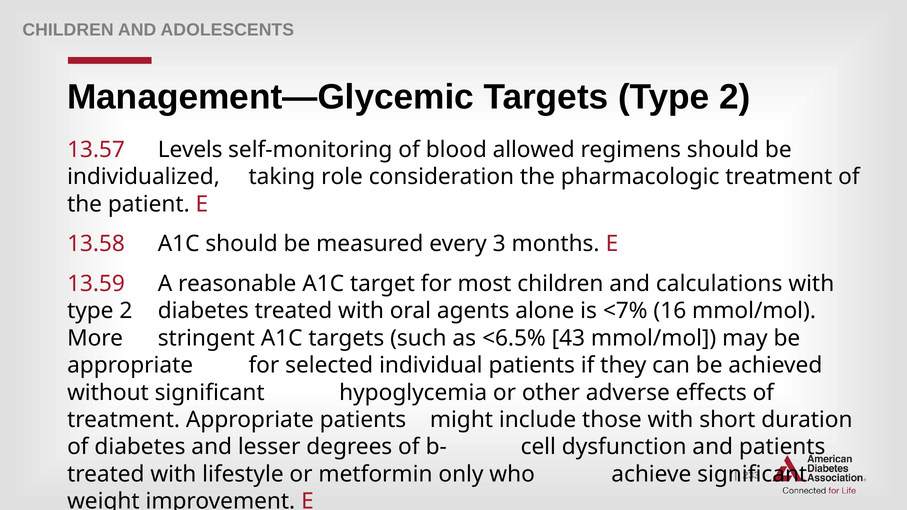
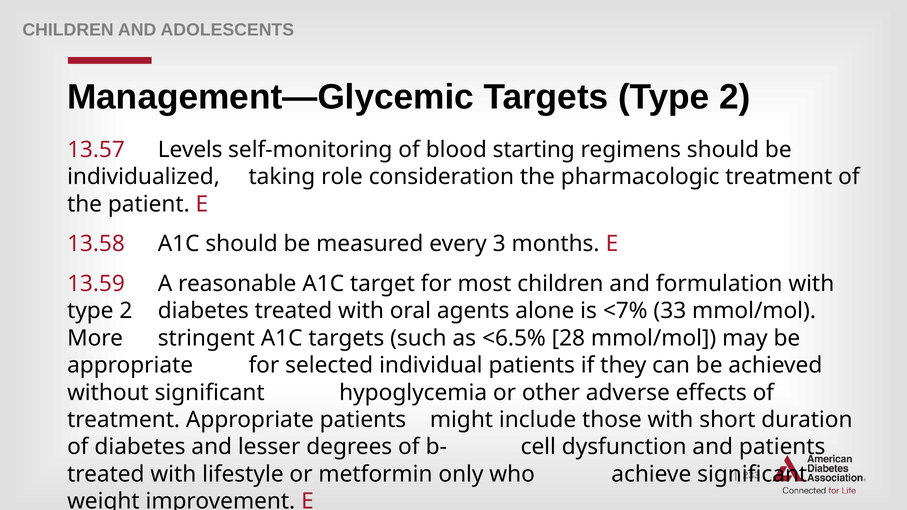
allowed: allowed -> starting (534, 150)
calculations: calculations -> formulation (719, 284)
16: 16 -> 33 (670, 311)
43: 43 -> 28 (568, 338)
